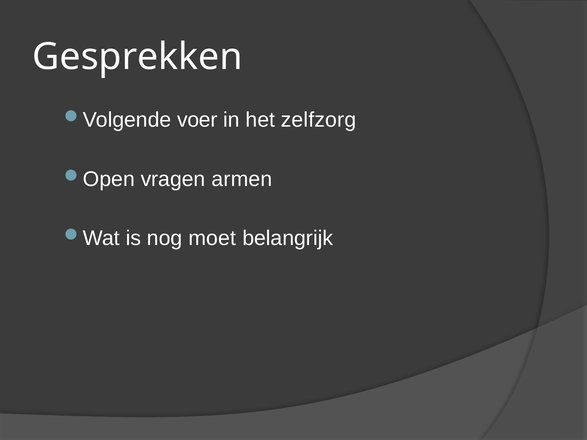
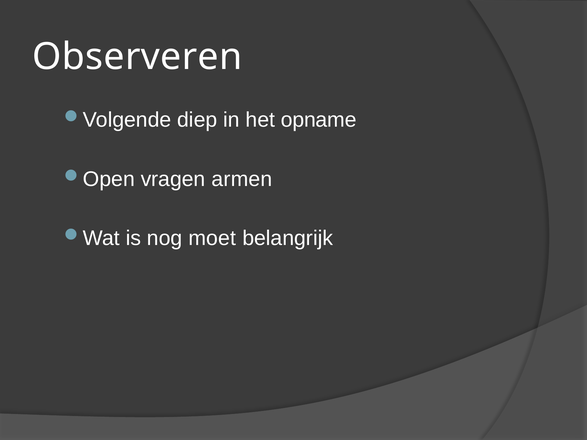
Gesprekken: Gesprekken -> Observeren (137, 57)
voer: voer -> diep (197, 120)
zelfzorg: zelfzorg -> opname (319, 120)
